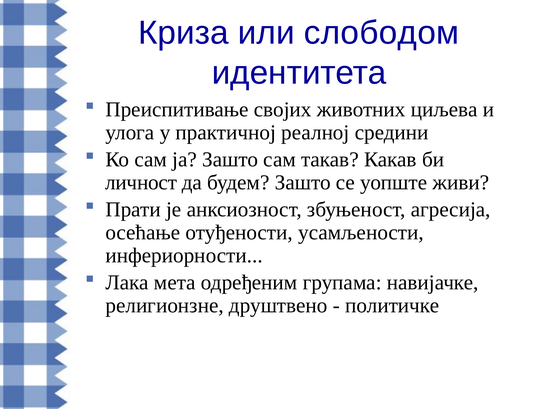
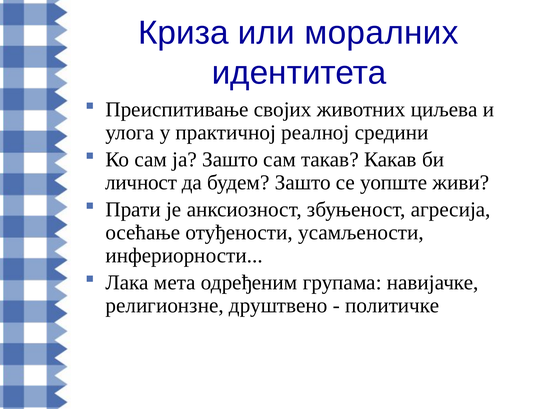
слободом: слободом -> моралних (381, 33)
